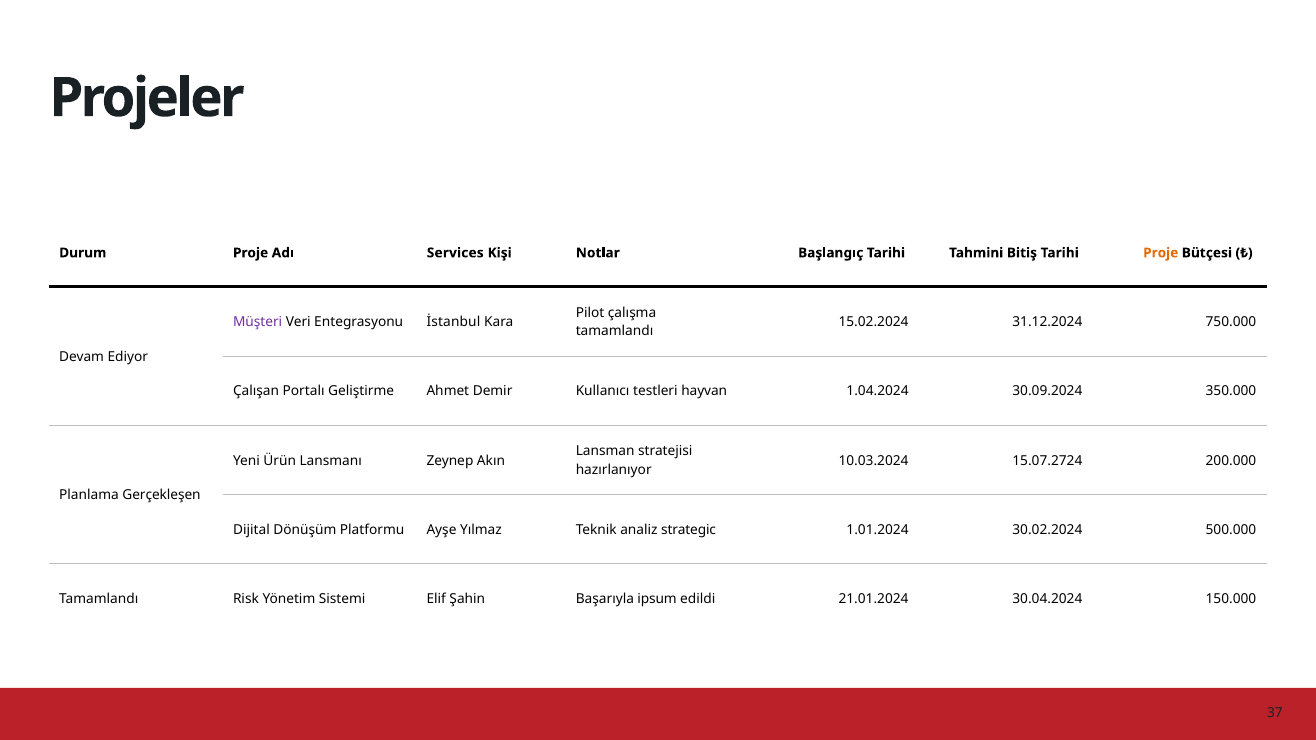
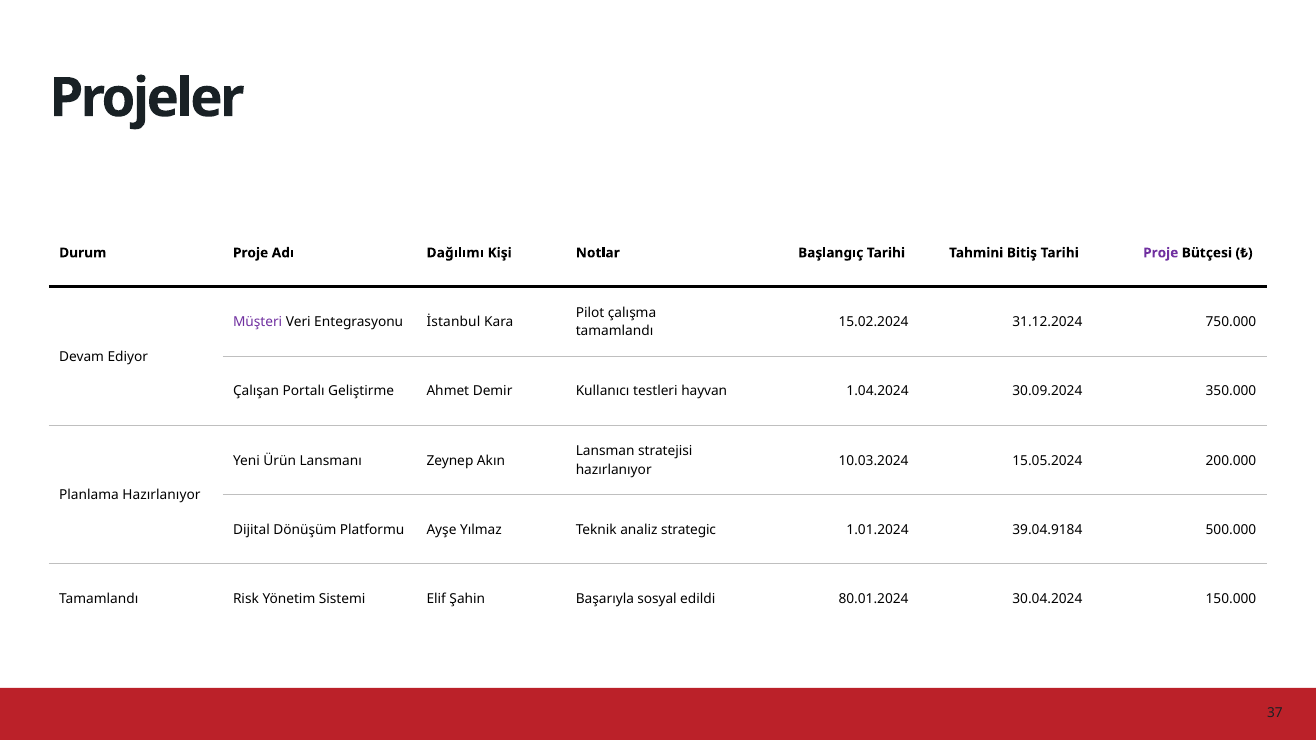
Services: Services -> Dağılımı (455, 253)
Proje colour: orange -> purple (1161, 253)
15.07.2724: 15.07.2724 -> 15.05.2024 (1047, 461)
Planlama Gerçekleşen: Gerçekleşen -> Hazırlanıyor (161, 495)
30.02.2024: 30.02.2024 -> 39.04.9184 (1047, 530)
ipsum: ipsum -> sosyal (657, 599)
21.01.2024: 21.01.2024 -> 80.01.2024 (874, 599)
